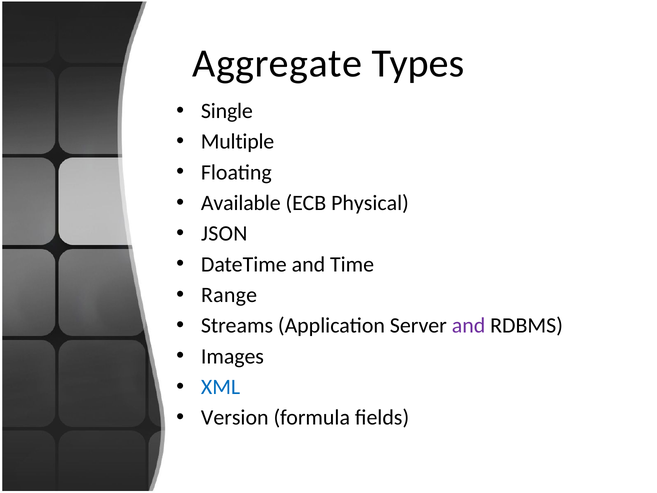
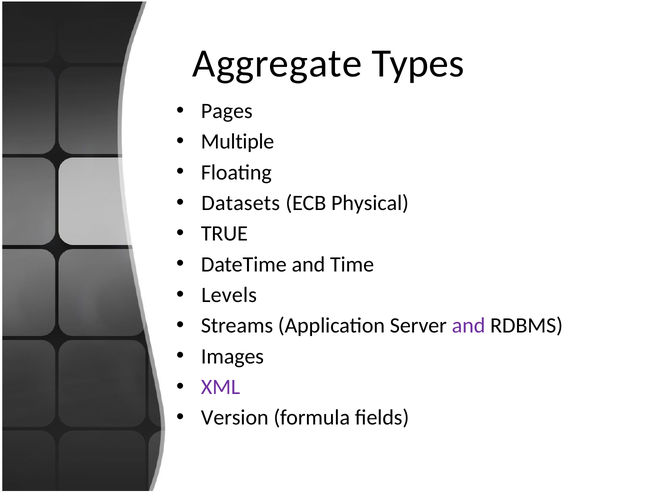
Single: Single -> Pages (227, 111)
Available: Available -> Datasets (241, 203)
JSON: JSON -> TRUE (224, 234)
Range: Range -> Levels (229, 295)
XML colour: blue -> purple (221, 387)
